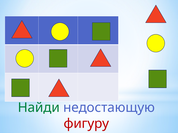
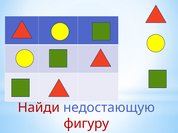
Найди colour: green -> red (39, 108)
